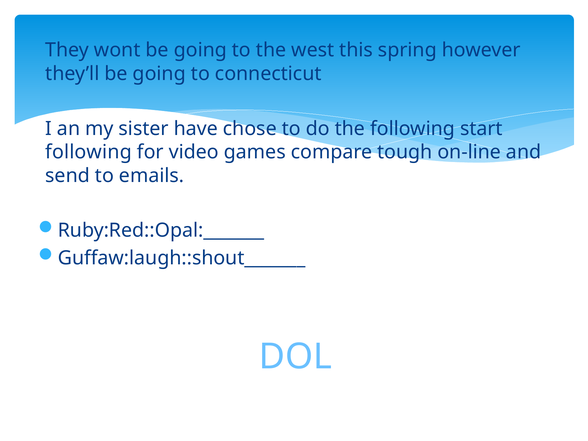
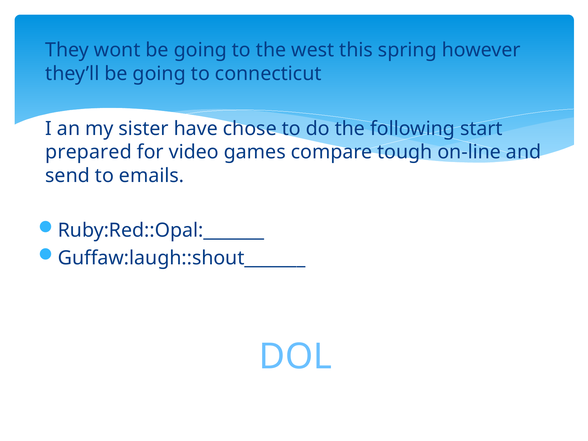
following: following -> prepared (89, 152)
